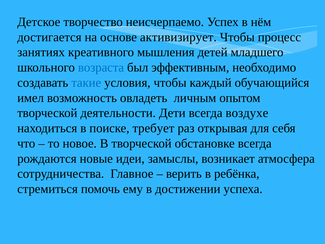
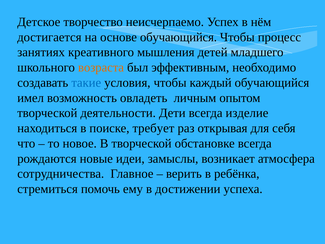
основе активизирует: активизирует -> обучающийся (178, 37)
возраста colour: blue -> orange (101, 67)
воздухе: воздухе -> изделие (247, 113)
